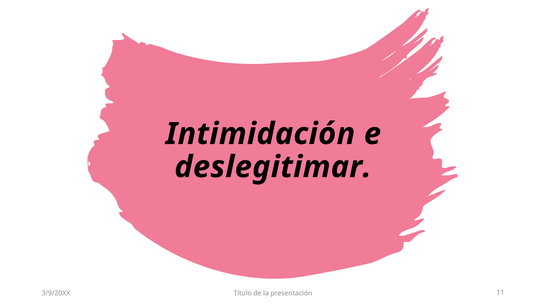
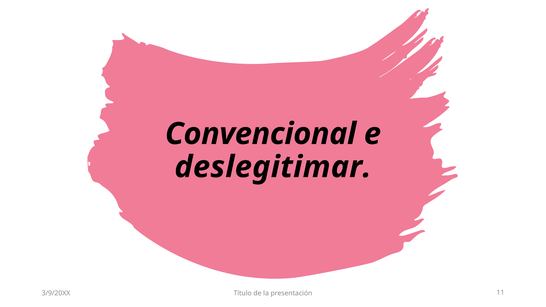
Intimidación: Intimidación -> Convencional (261, 134)
